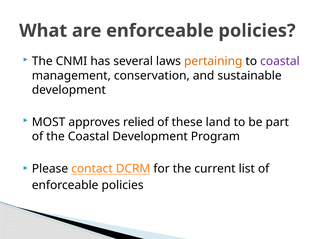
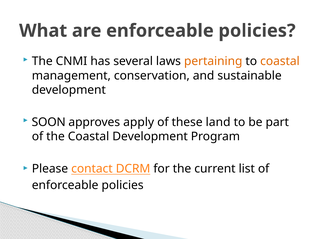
coastal colour: purple -> orange (280, 61)
MOST: MOST -> SOON (49, 122)
relied: relied -> apply (139, 122)
